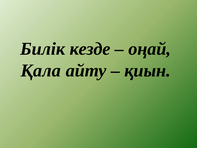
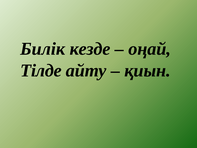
Қала: Қала -> Тілде (41, 70)
